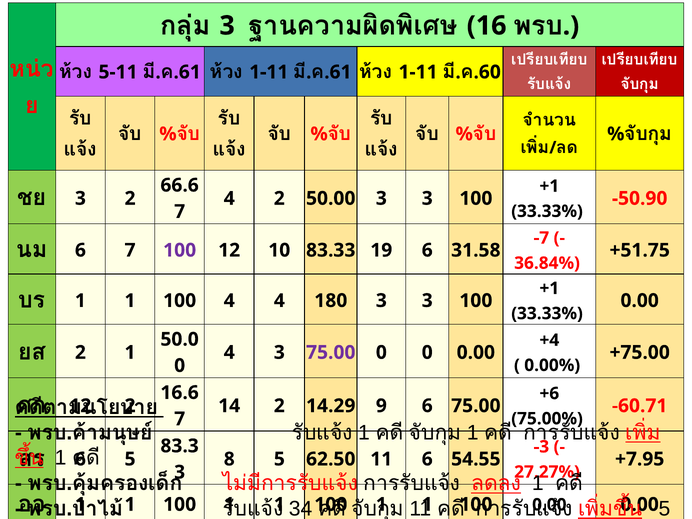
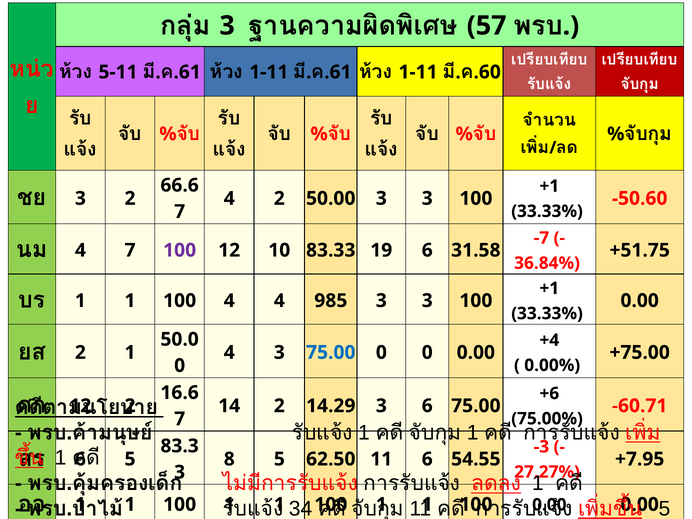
16: 16 -> 57 (487, 26)
-50.90: -50.90 -> -50.60 (640, 198)
6: 6 -> 4 (80, 250)
180: 180 -> 985 (331, 301)
75.00 colour: purple -> blue (331, 352)
14.29 9: 9 -> 3 (381, 406)
